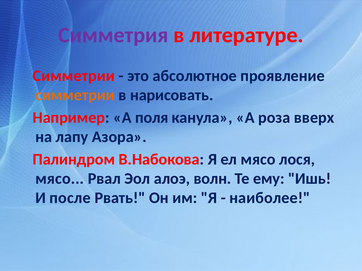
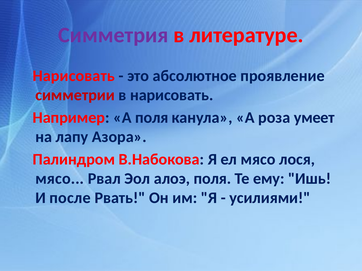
Симметрии: Симметрии -> Нарисовать (74, 76)
симметрии colour: orange -> red (75, 95)
вверх: вверх -> умеет (314, 118)
алоэ волн: волн -> поля (212, 179)
наиболее: наиболее -> усилиями (270, 198)
